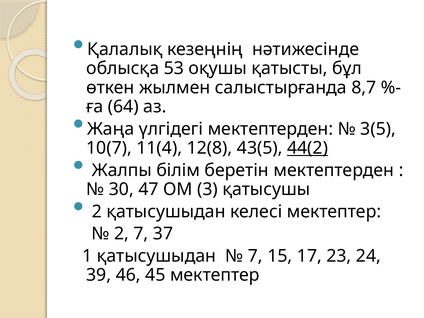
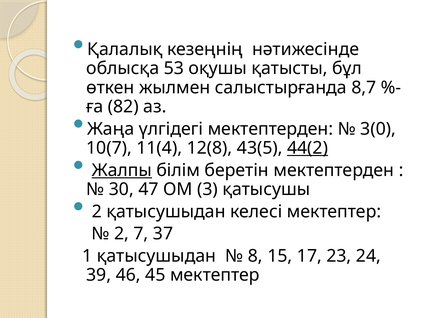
64: 64 -> 82 (123, 107)
3(5: 3(5 -> 3(0 (378, 129)
Жалпы underline: none -> present (122, 170)
7: 7 -> 8 (255, 256)
